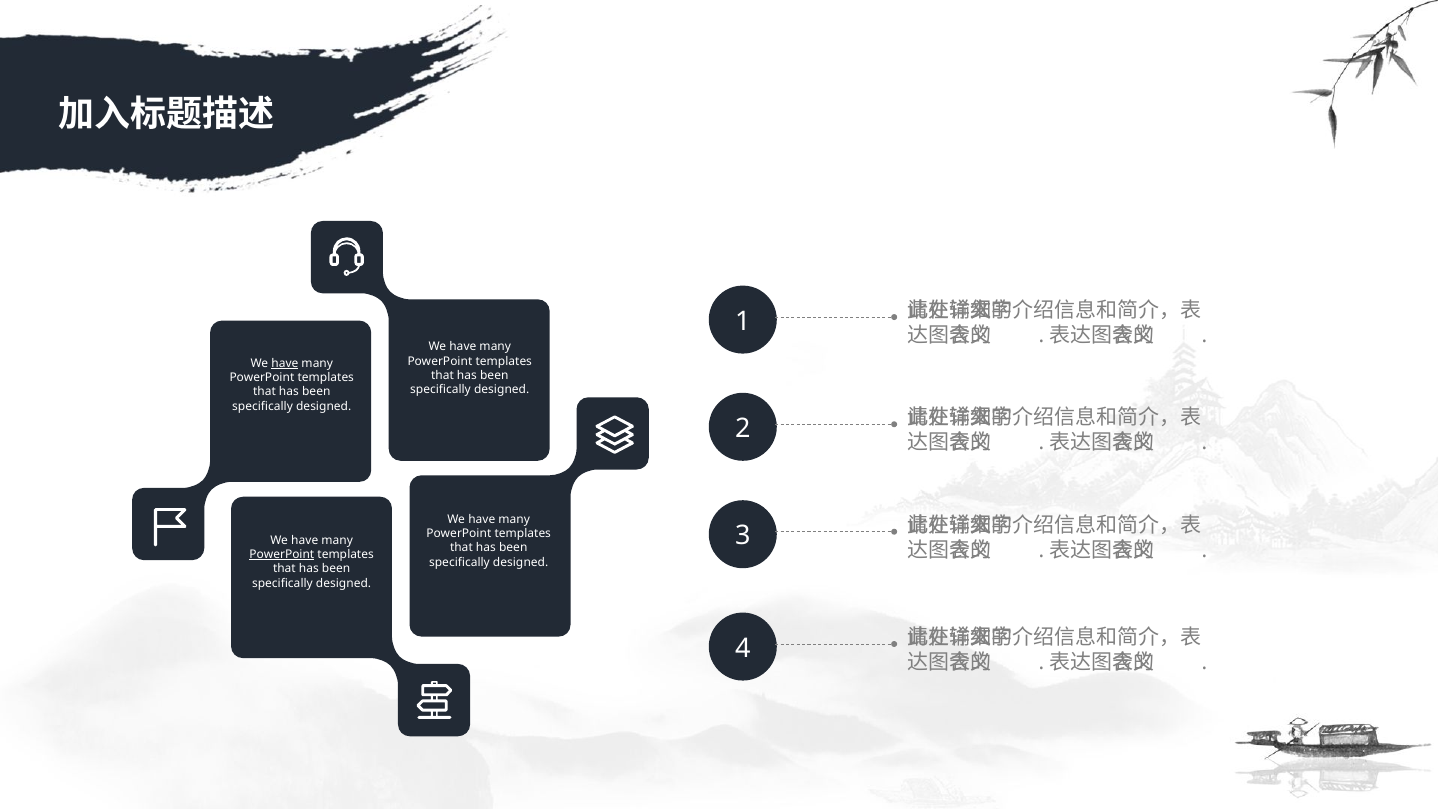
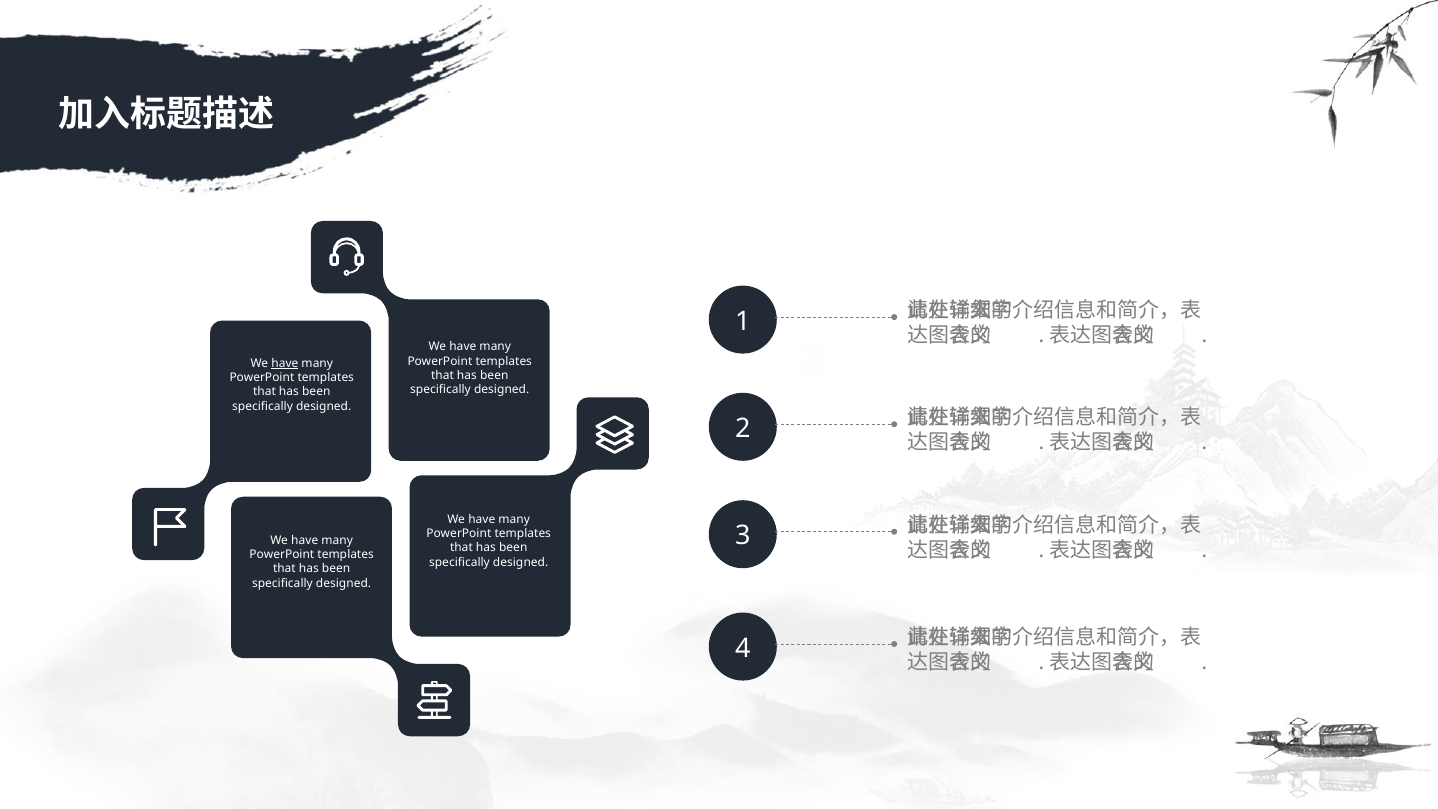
PowerPoint underline: present -> none (282, 555)
